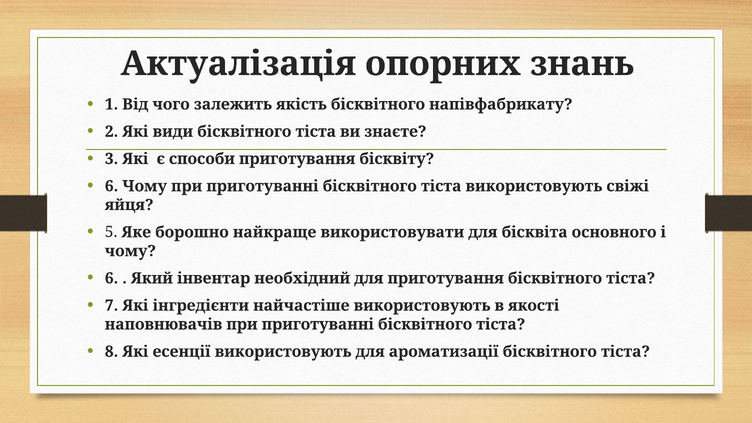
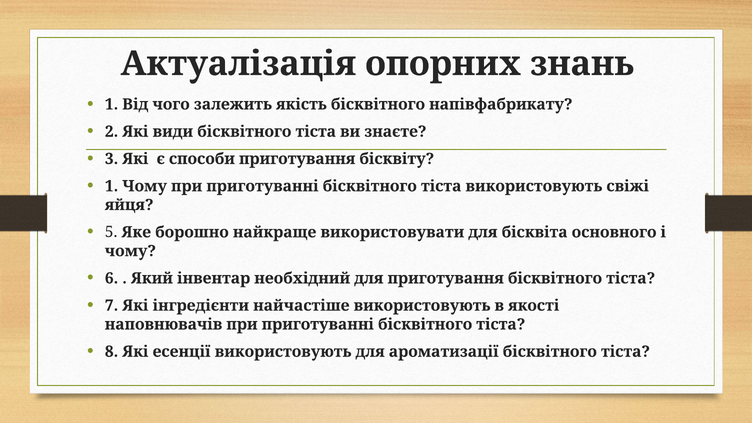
6: 6 -> 1 (112, 186)
